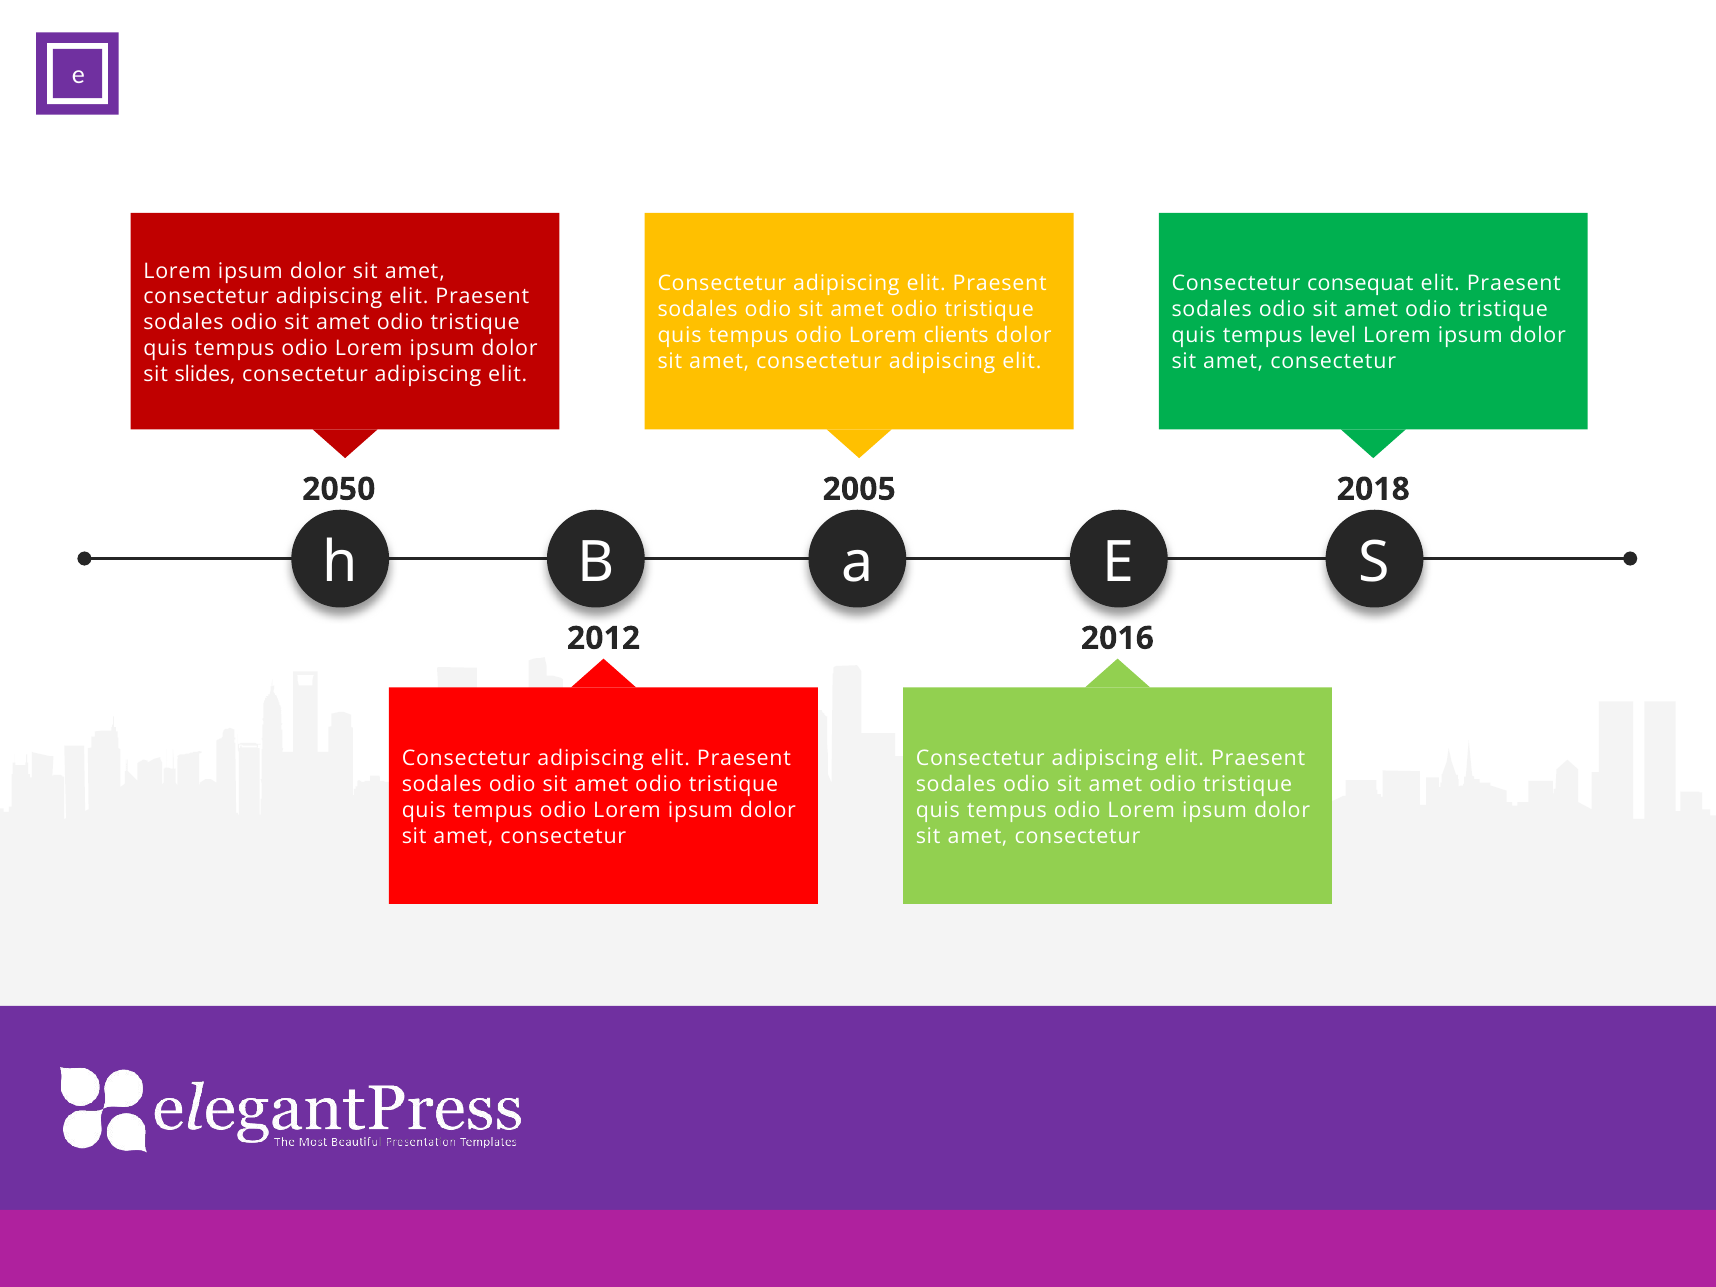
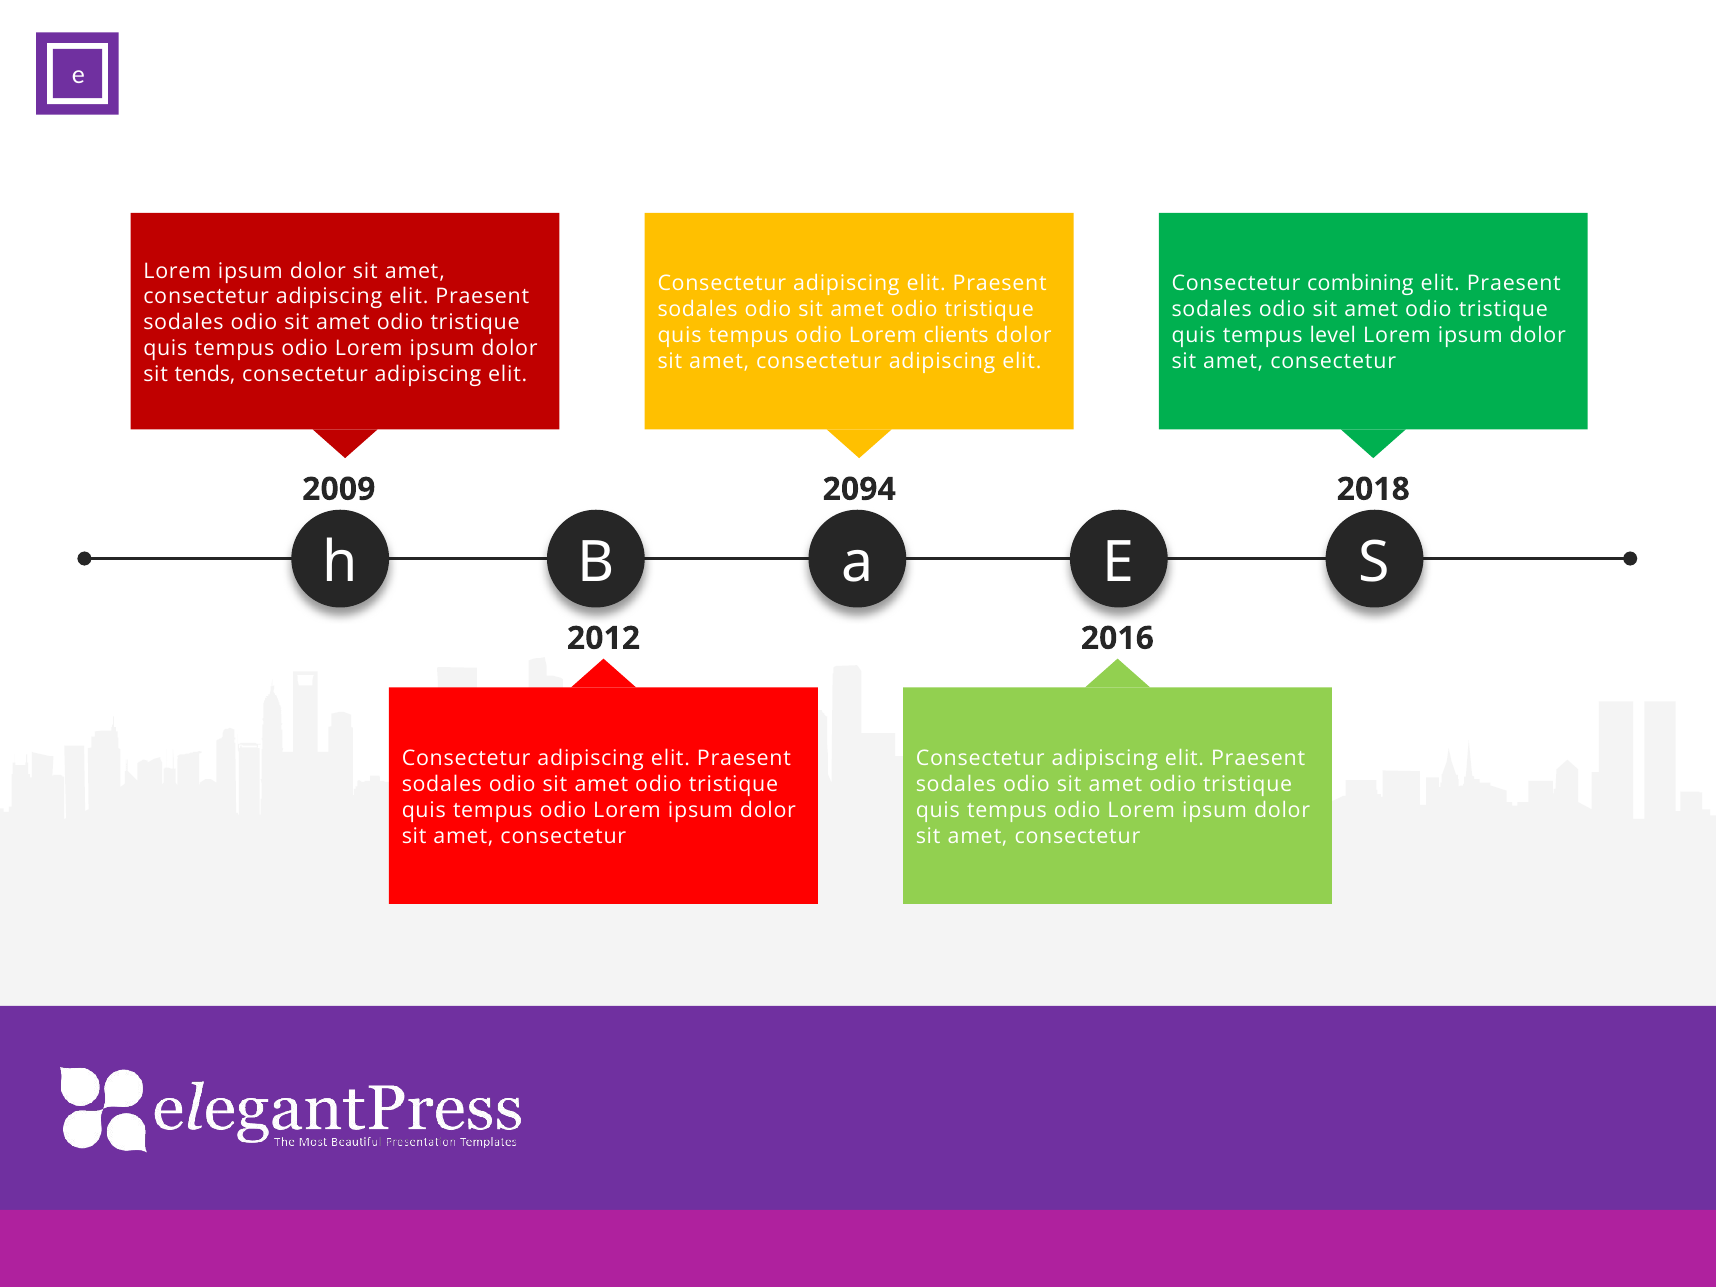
consequat: consequat -> combining (1360, 284)
slides: slides -> tends (205, 374)
2050: 2050 -> 2009 (339, 489)
2005: 2005 -> 2094 (859, 489)
